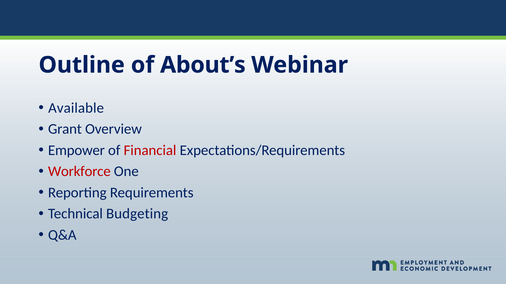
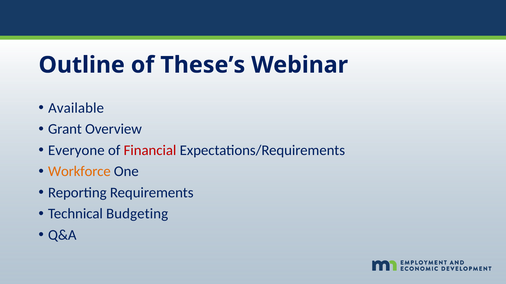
About’s: About’s -> These’s (203, 65)
Empower: Empower -> Everyone (76, 151)
Workforce colour: red -> orange (79, 172)
